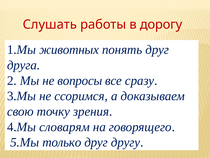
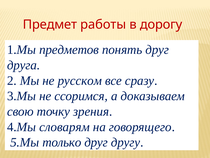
Слушать: Слушать -> Предмет (50, 24)
животных: животных -> предметов (69, 50)
вопросы: вопросы -> русском (80, 80)
